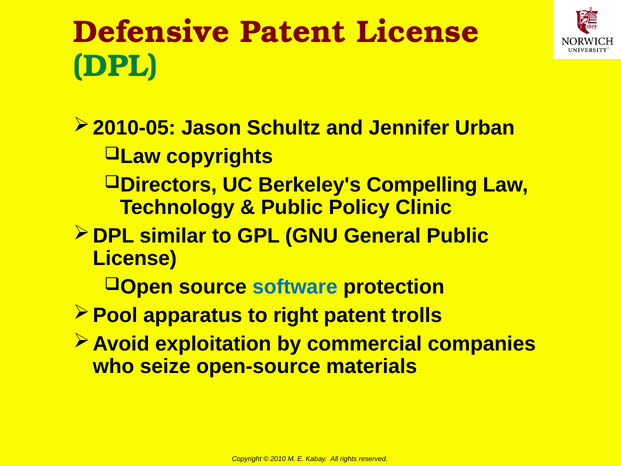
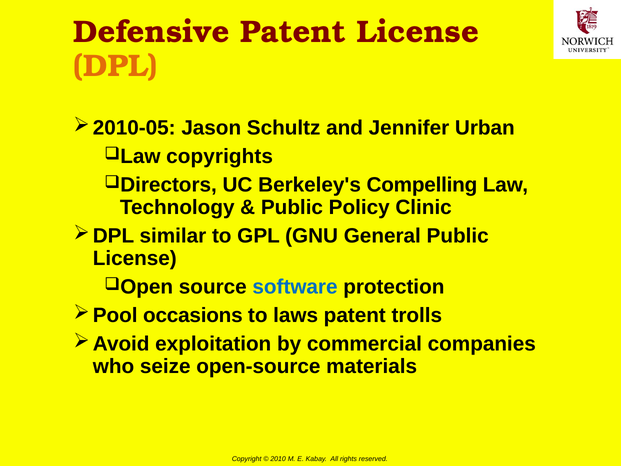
DPL colour: green -> orange (116, 66)
apparatus: apparatus -> occasions (193, 315)
right: right -> laws (296, 315)
